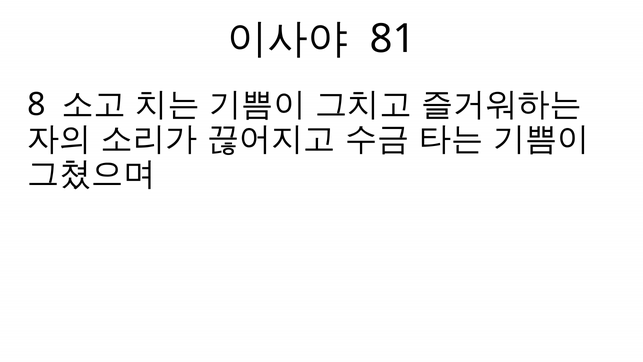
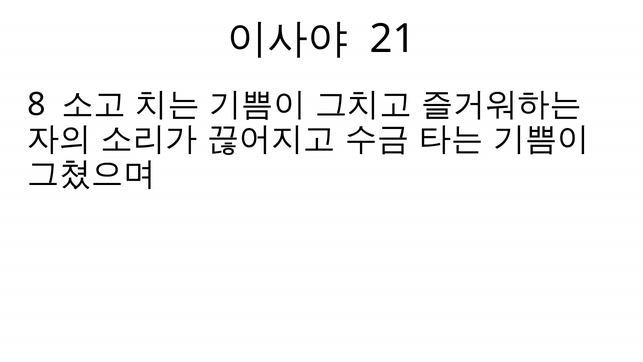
81: 81 -> 21 (393, 39)
